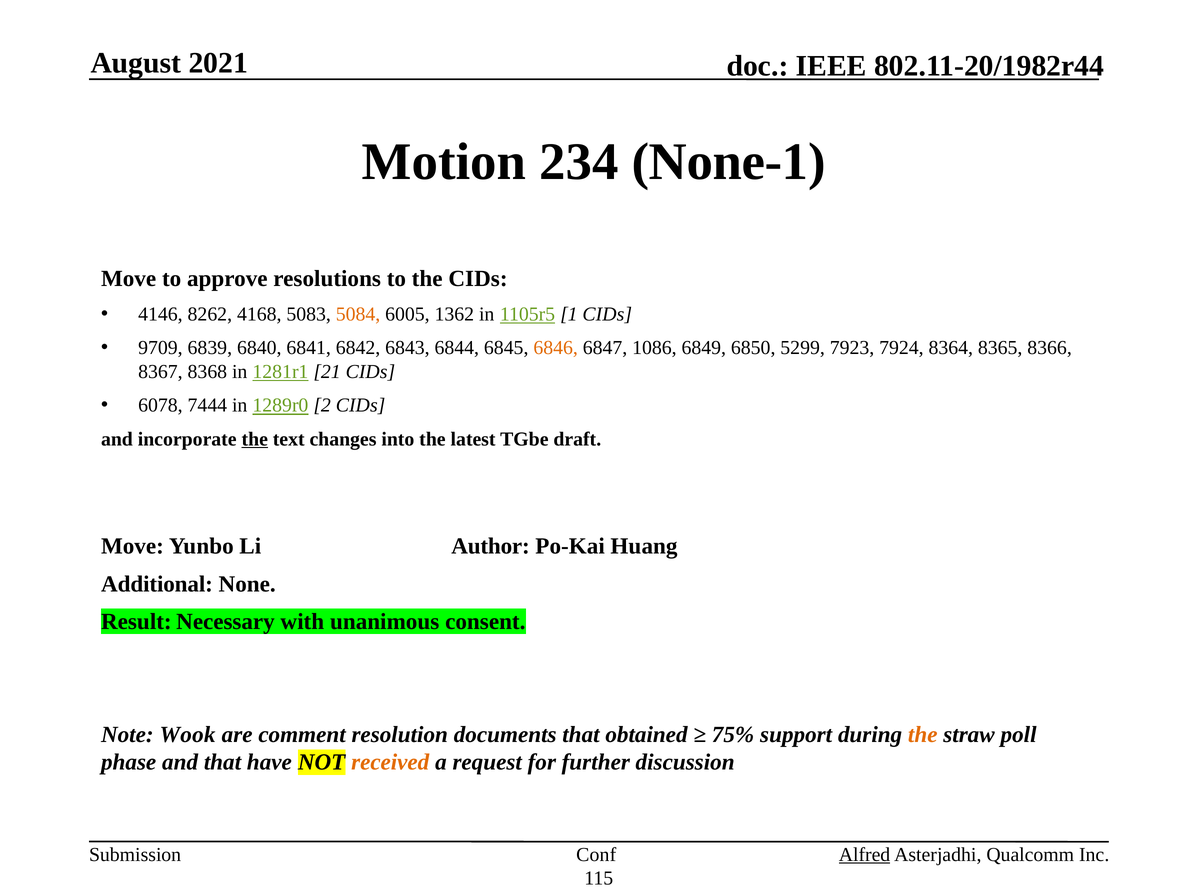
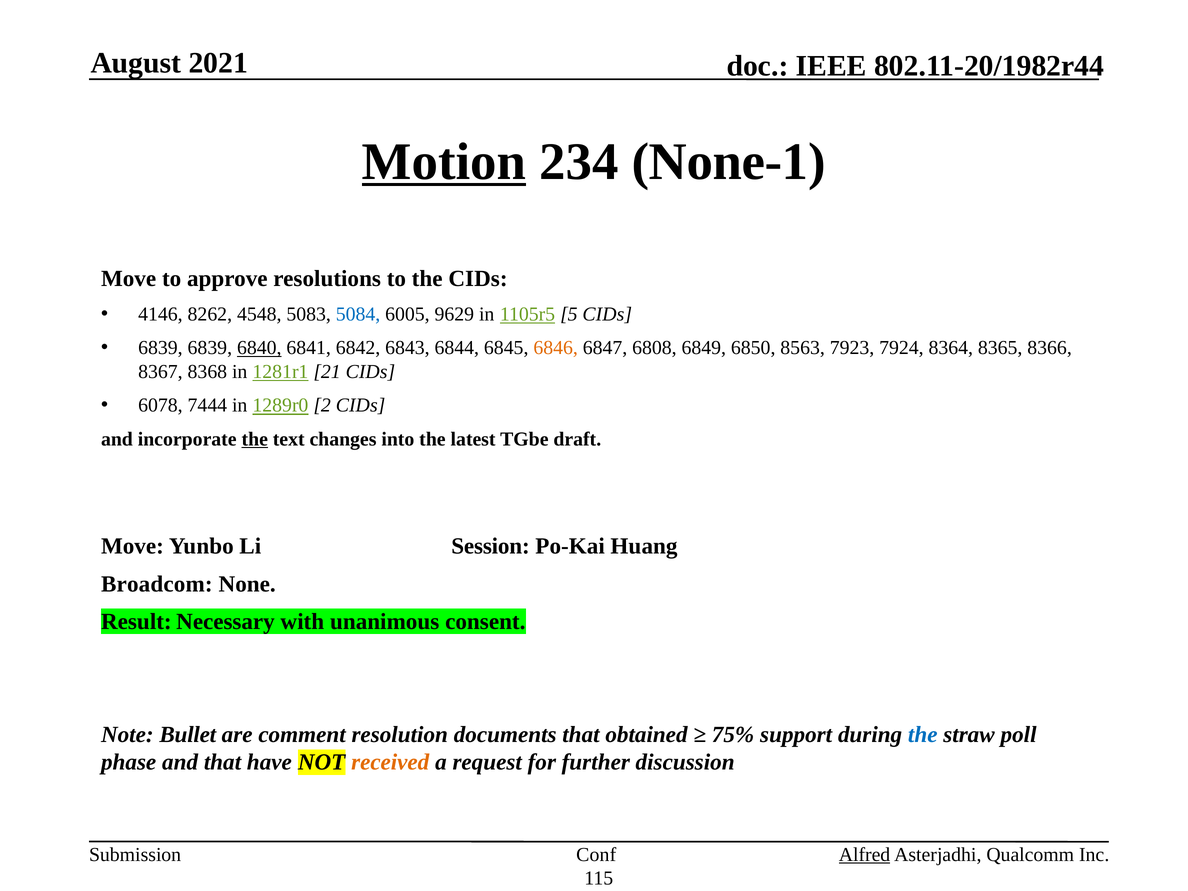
Motion underline: none -> present (444, 162)
4168: 4168 -> 4548 (259, 314)
5084 colour: orange -> blue (358, 314)
1362: 1362 -> 9629 (454, 314)
1: 1 -> 5 (569, 314)
9709: 9709 -> 6839 (160, 348)
6840 underline: none -> present (259, 348)
1086: 1086 -> 6808 (654, 348)
5299: 5299 -> 8563 (803, 348)
Author: Author -> Session (491, 546)
Additional: Additional -> Broadcom (157, 584)
Wook: Wook -> Bullet (188, 735)
the colour: orange -> blue (923, 735)
